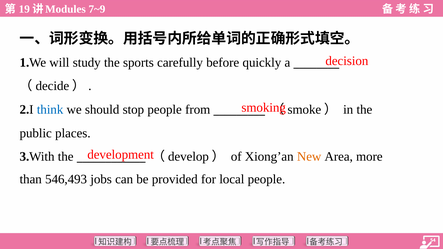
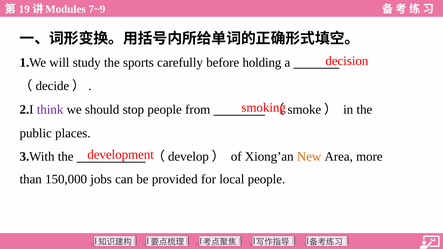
quickly: quickly -> holding (262, 63)
think colour: blue -> purple (50, 110)
546,493: 546,493 -> 150,000 (66, 179)
